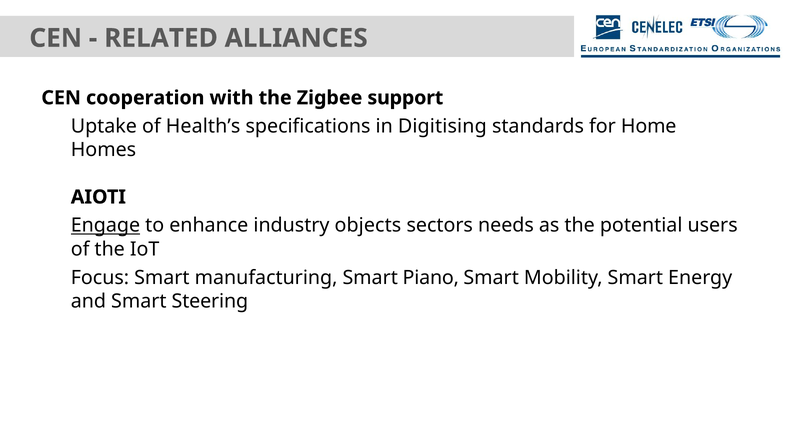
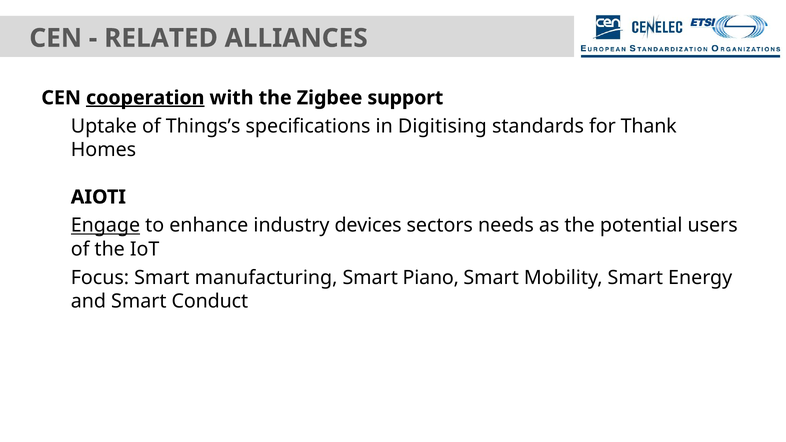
cooperation underline: none -> present (145, 98)
Health’s: Health’s -> Things’s (203, 126)
Home: Home -> Thank (649, 126)
objects: objects -> devices (368, 226)
Steering: Steering -> Conduct (210, 301)
